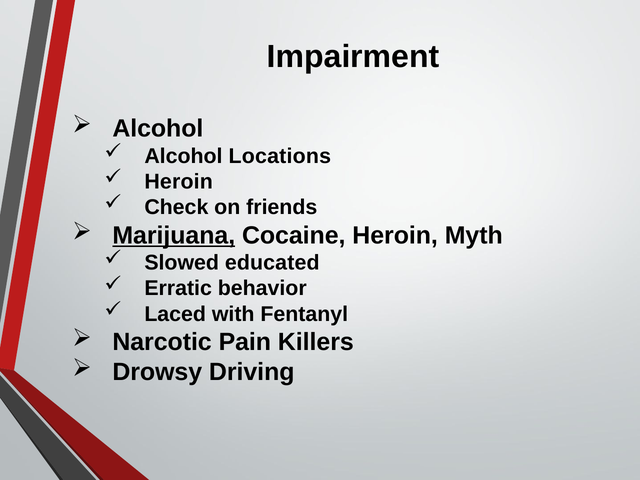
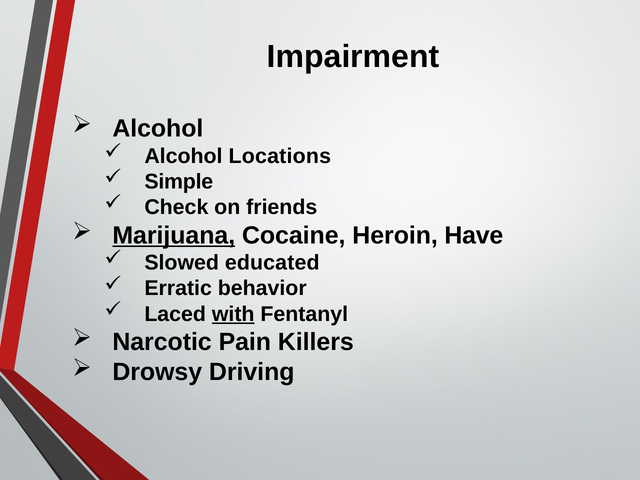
Heroin: Heroin -> Simple (179, 182)
Myth: Myth -> Have (474, 235)
with underline: none -> present (233, 314)
